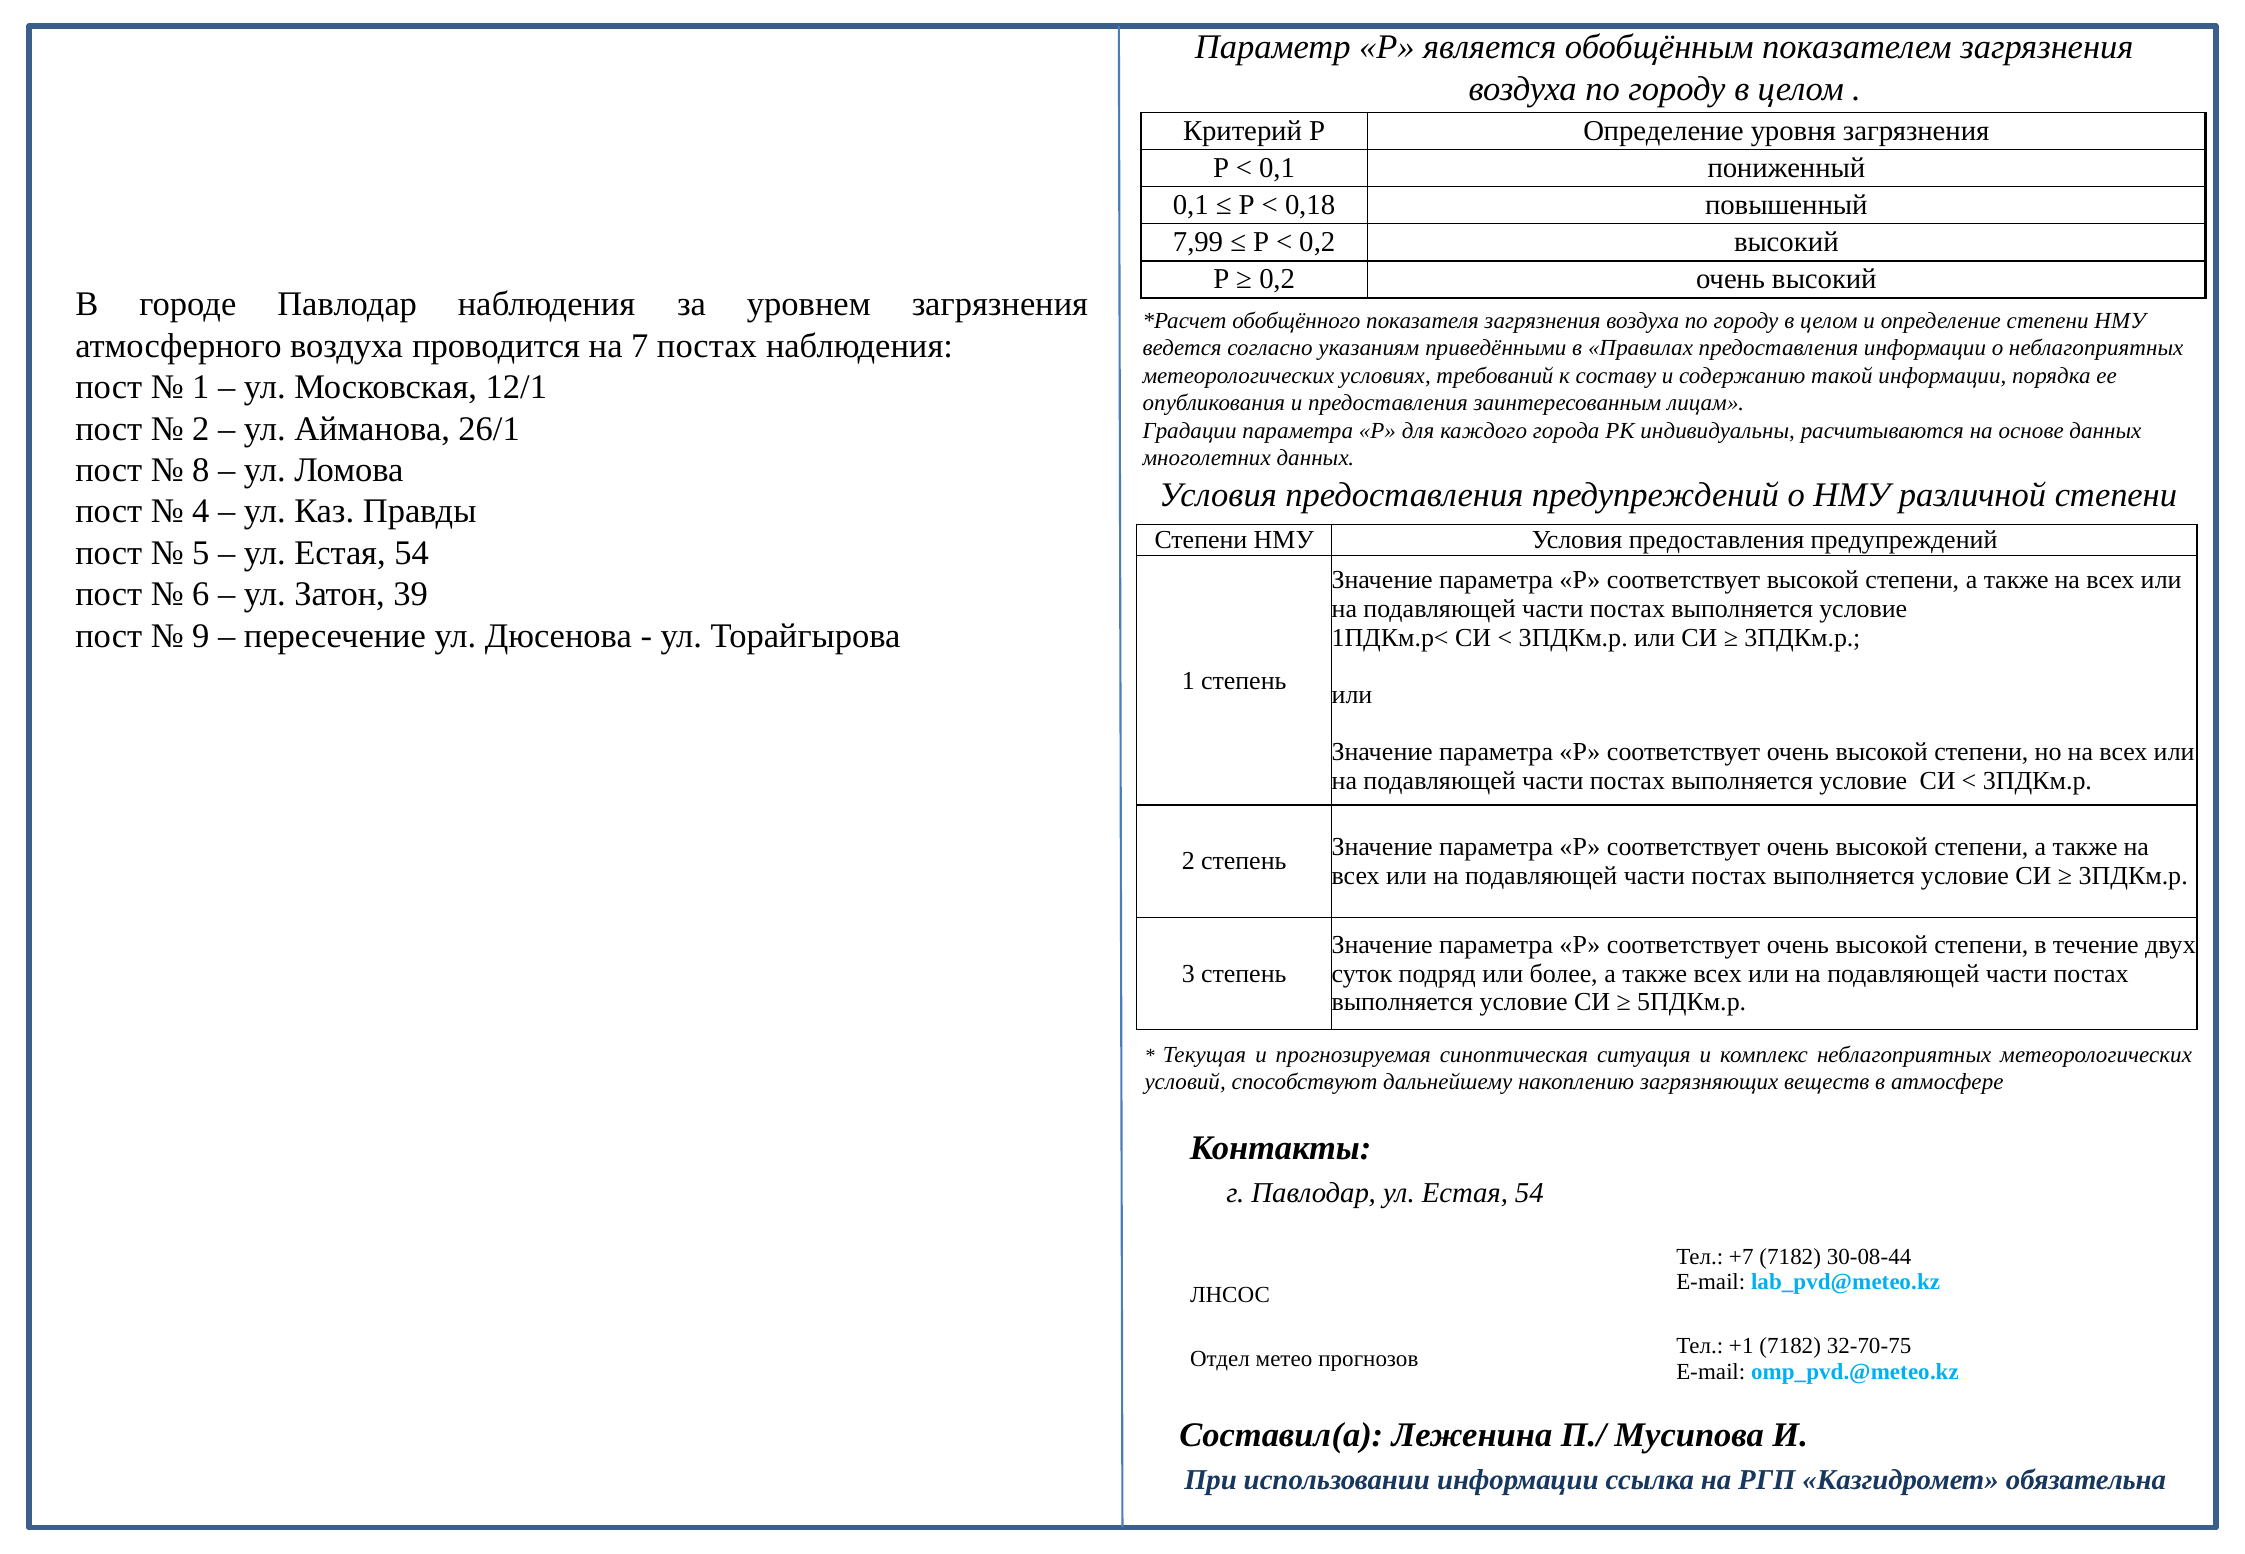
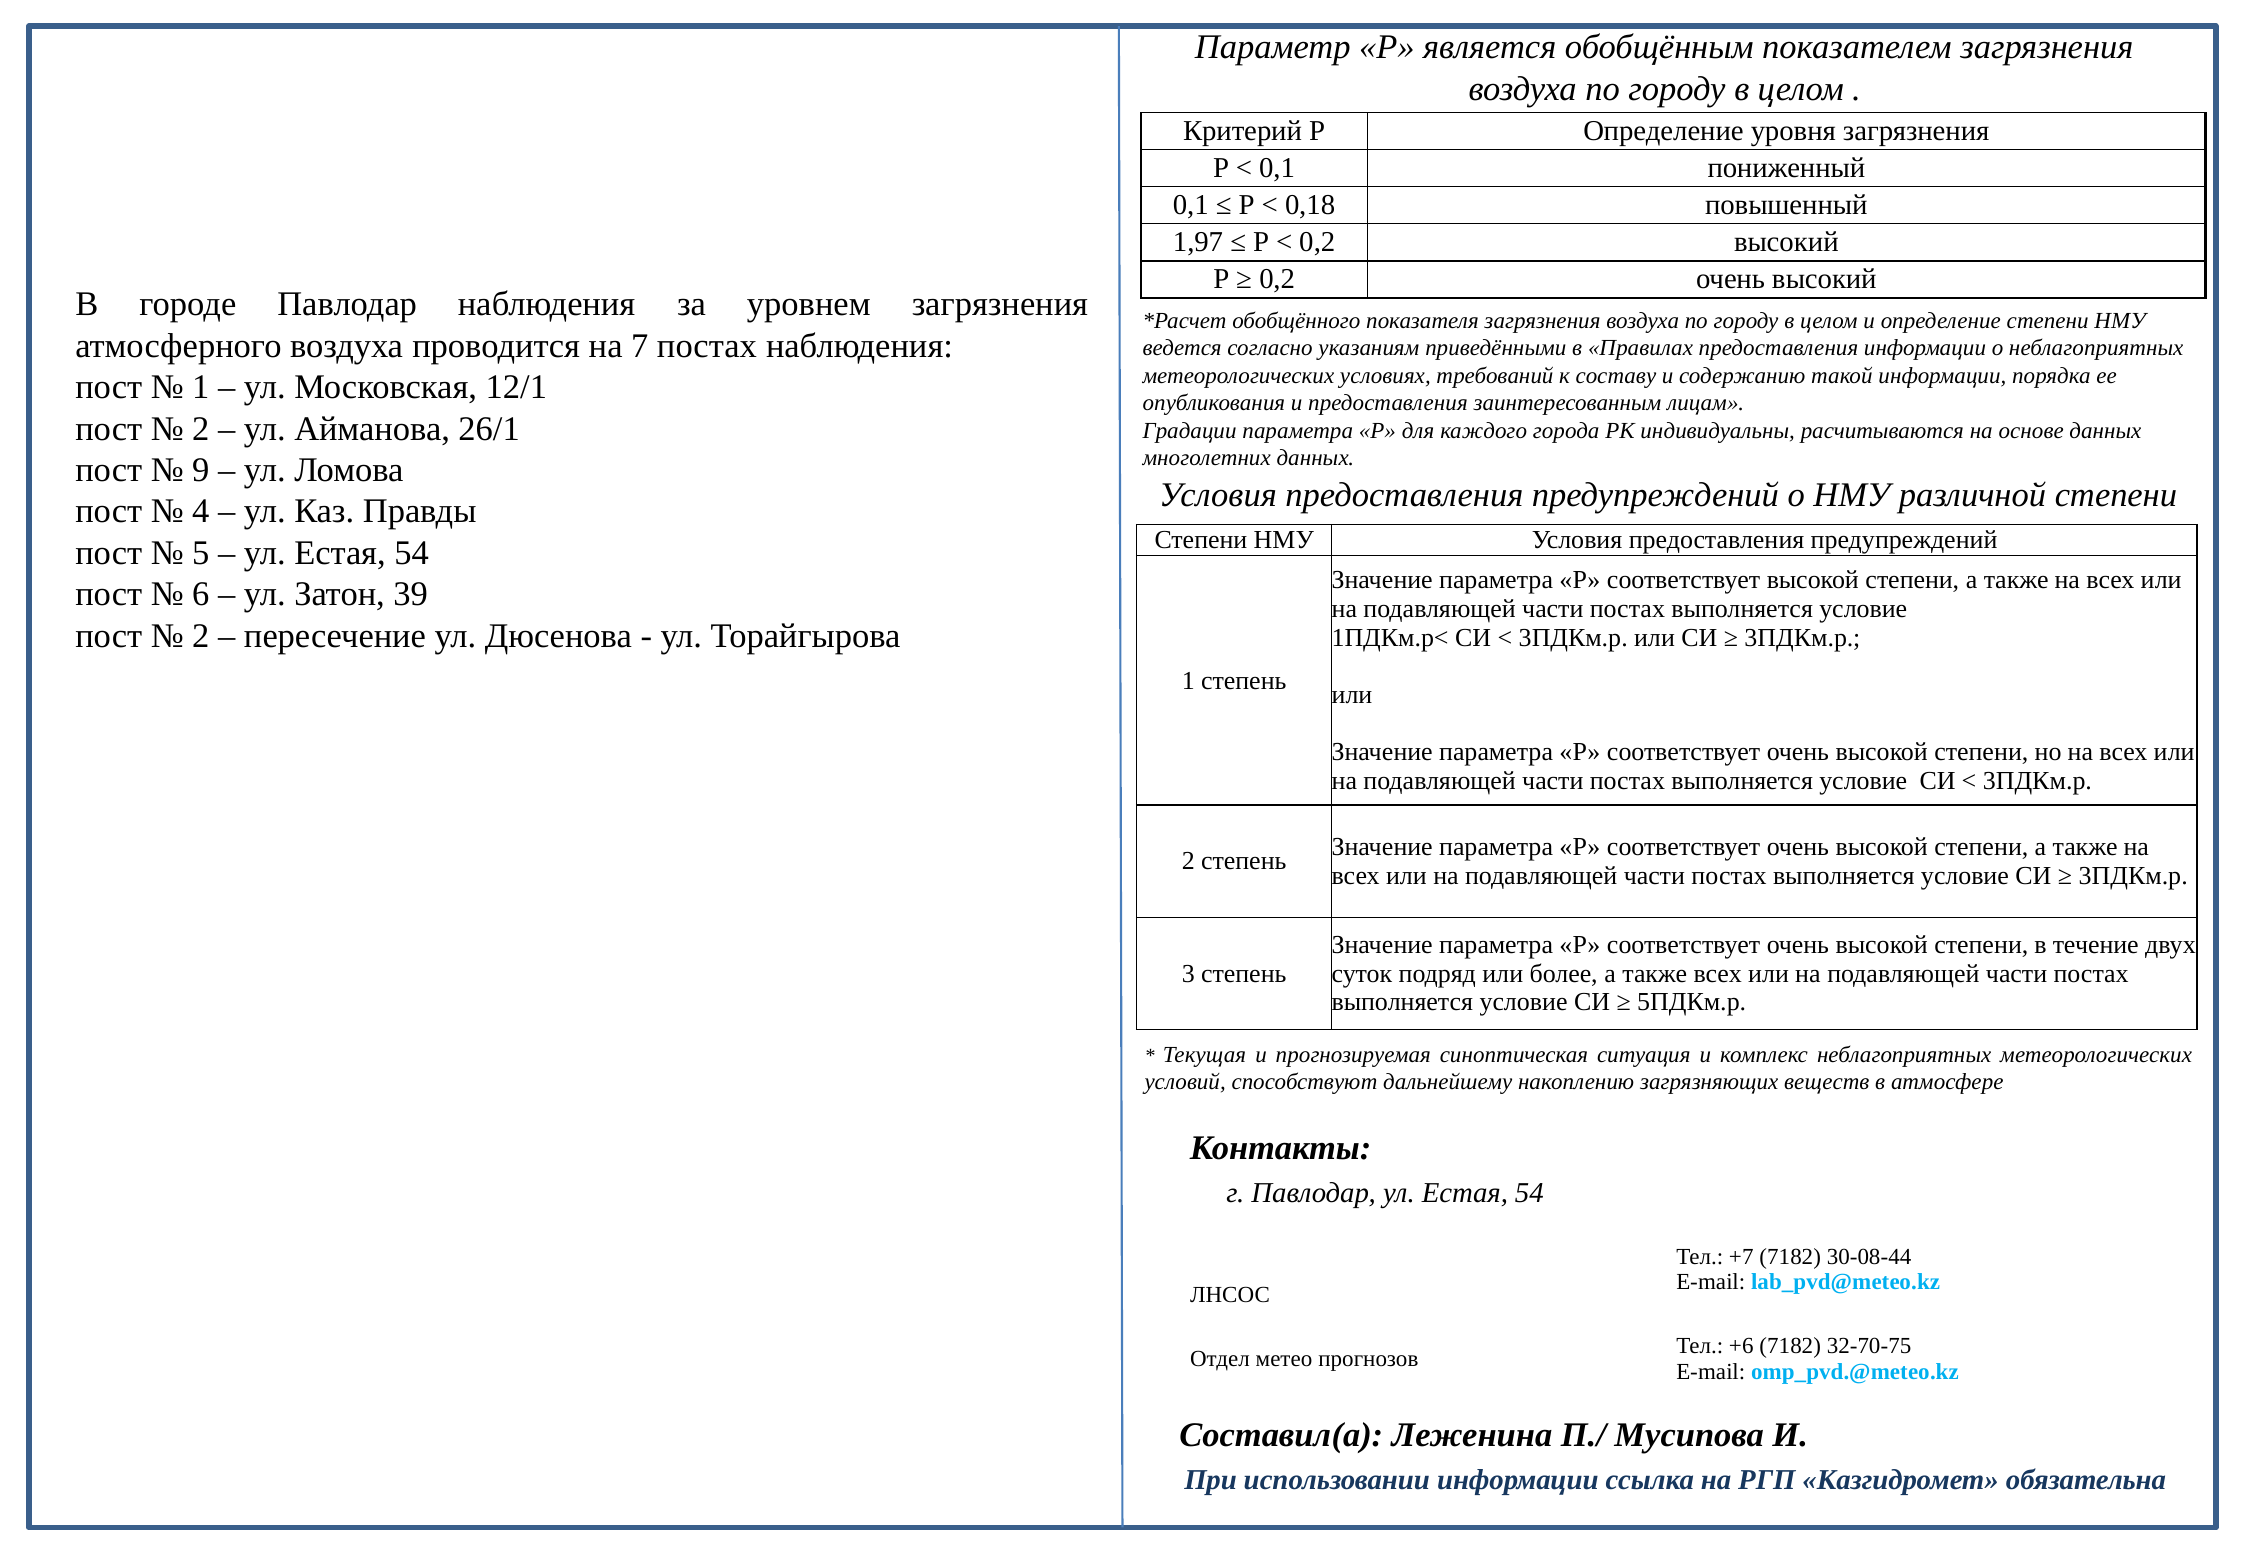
7,99: 7,99 -> 1,97 (1198, 242)
8: 8 -> 9 (201, 470)
9: 9 -> 2 (201, 636)
+1: +1 -> +6 (1741, 1346)
